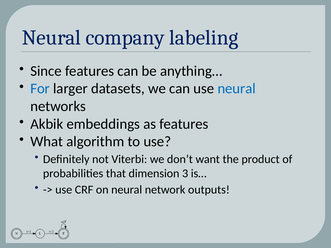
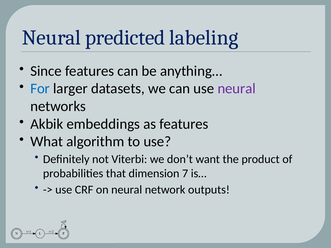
company: company -> predicted (125, 38)
neural colour: blue -> purple (237, 89)
3: 3 -> 7 (185, 174)
